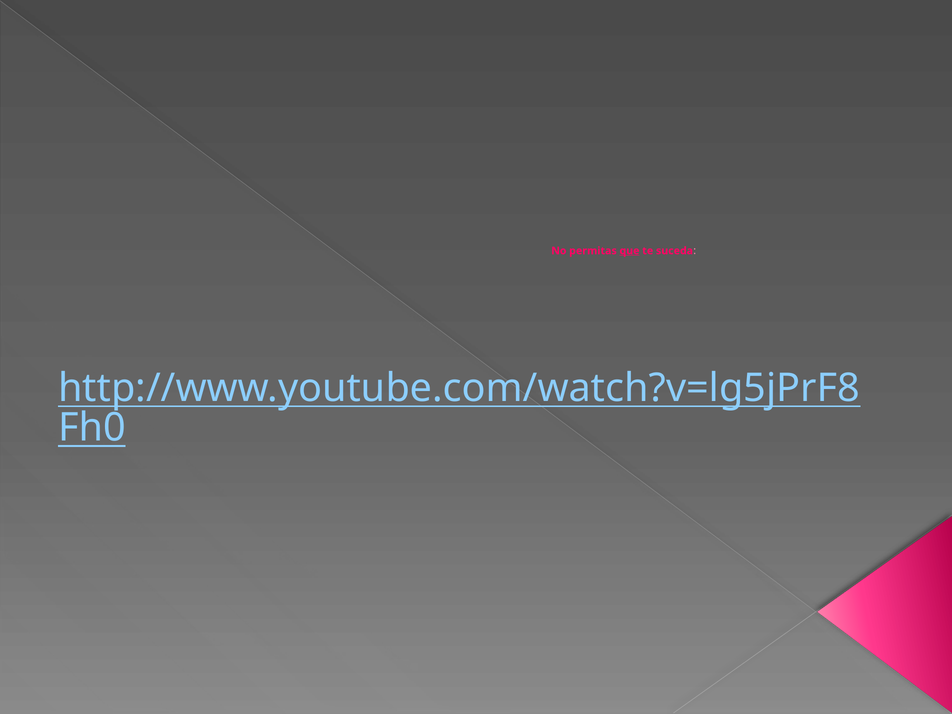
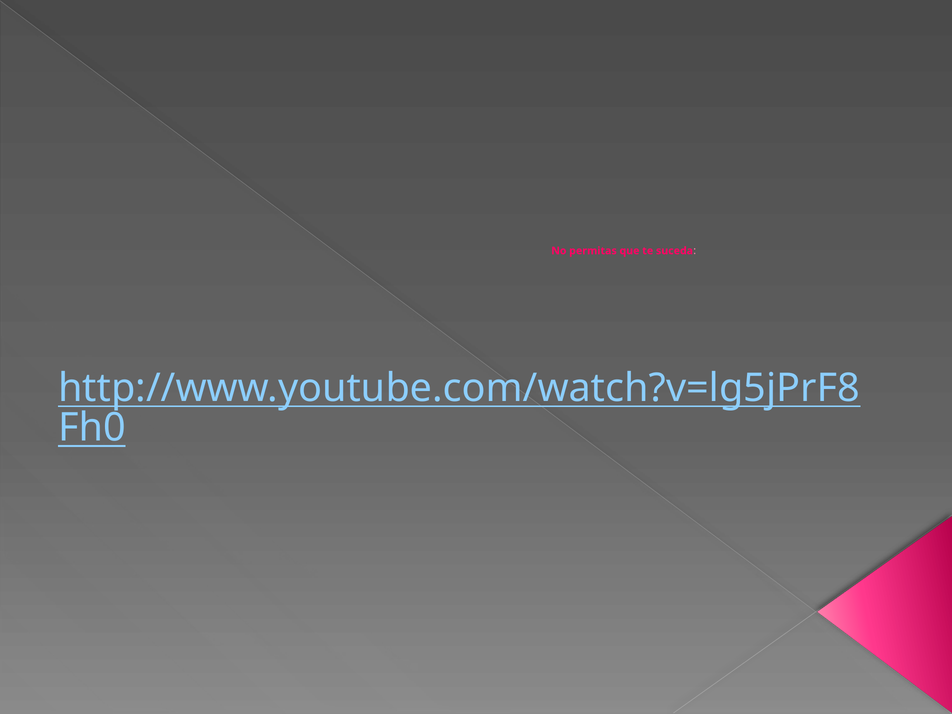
que underline: present -> none (629, 251)
